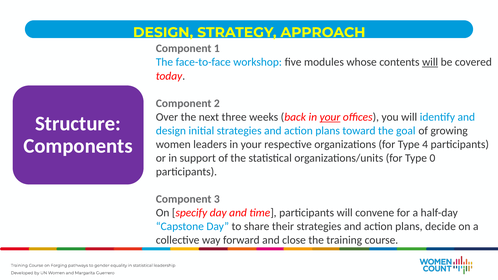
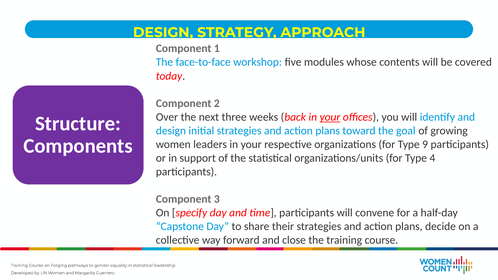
will underline: present -> none (430, 62)
4: 4 -> 9 (425, 144)
0: 0 -> 4 (432, 158)
